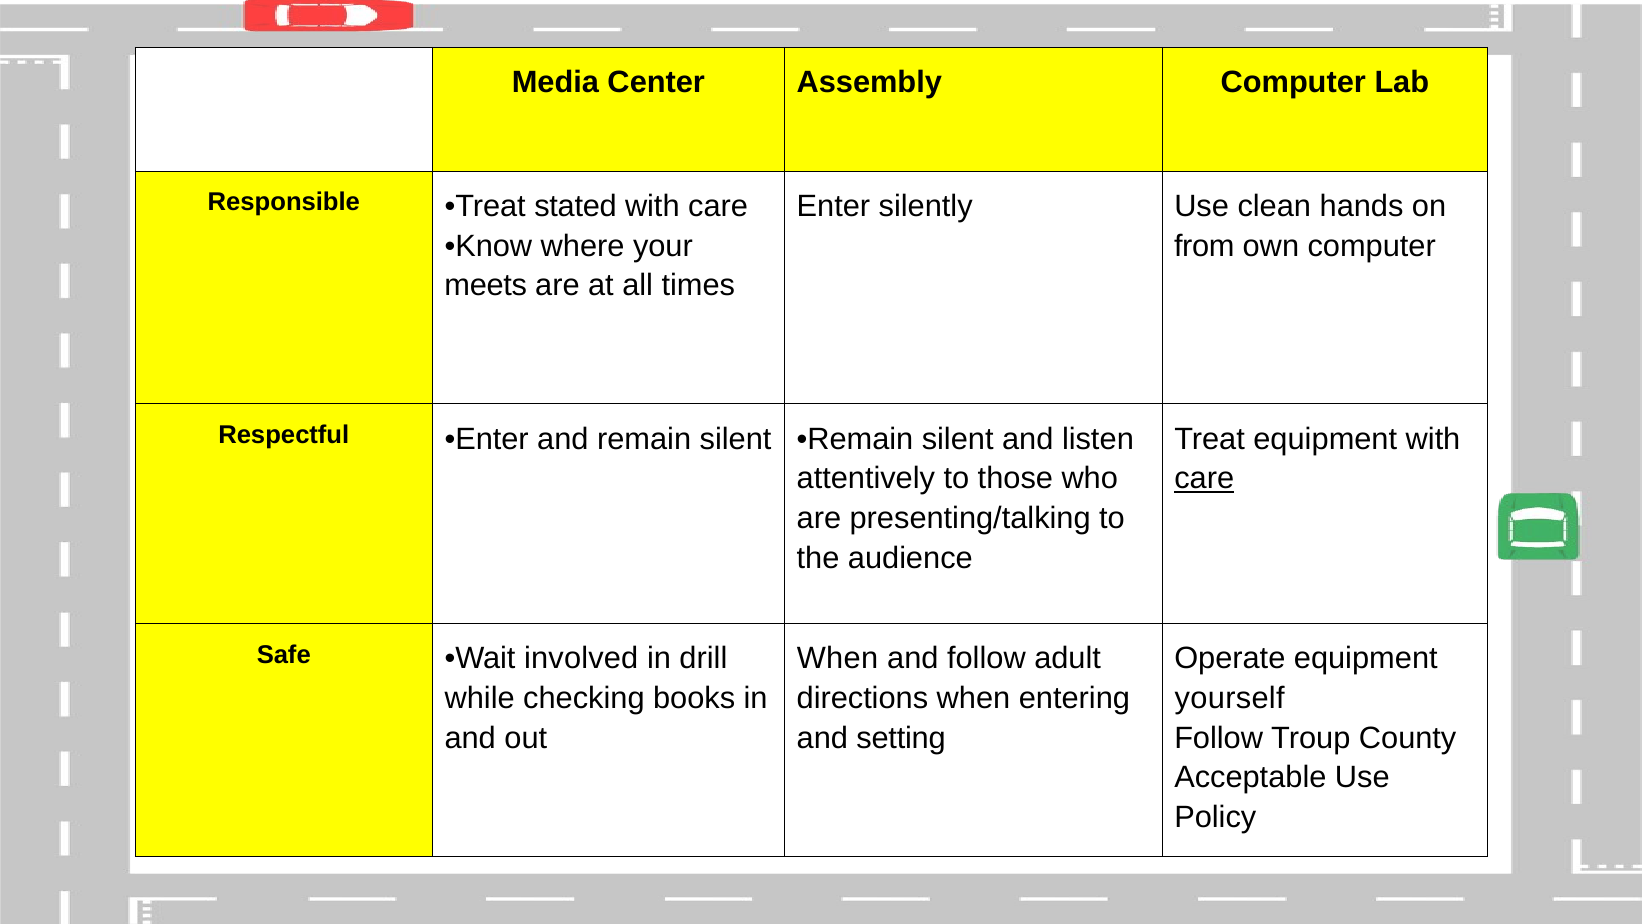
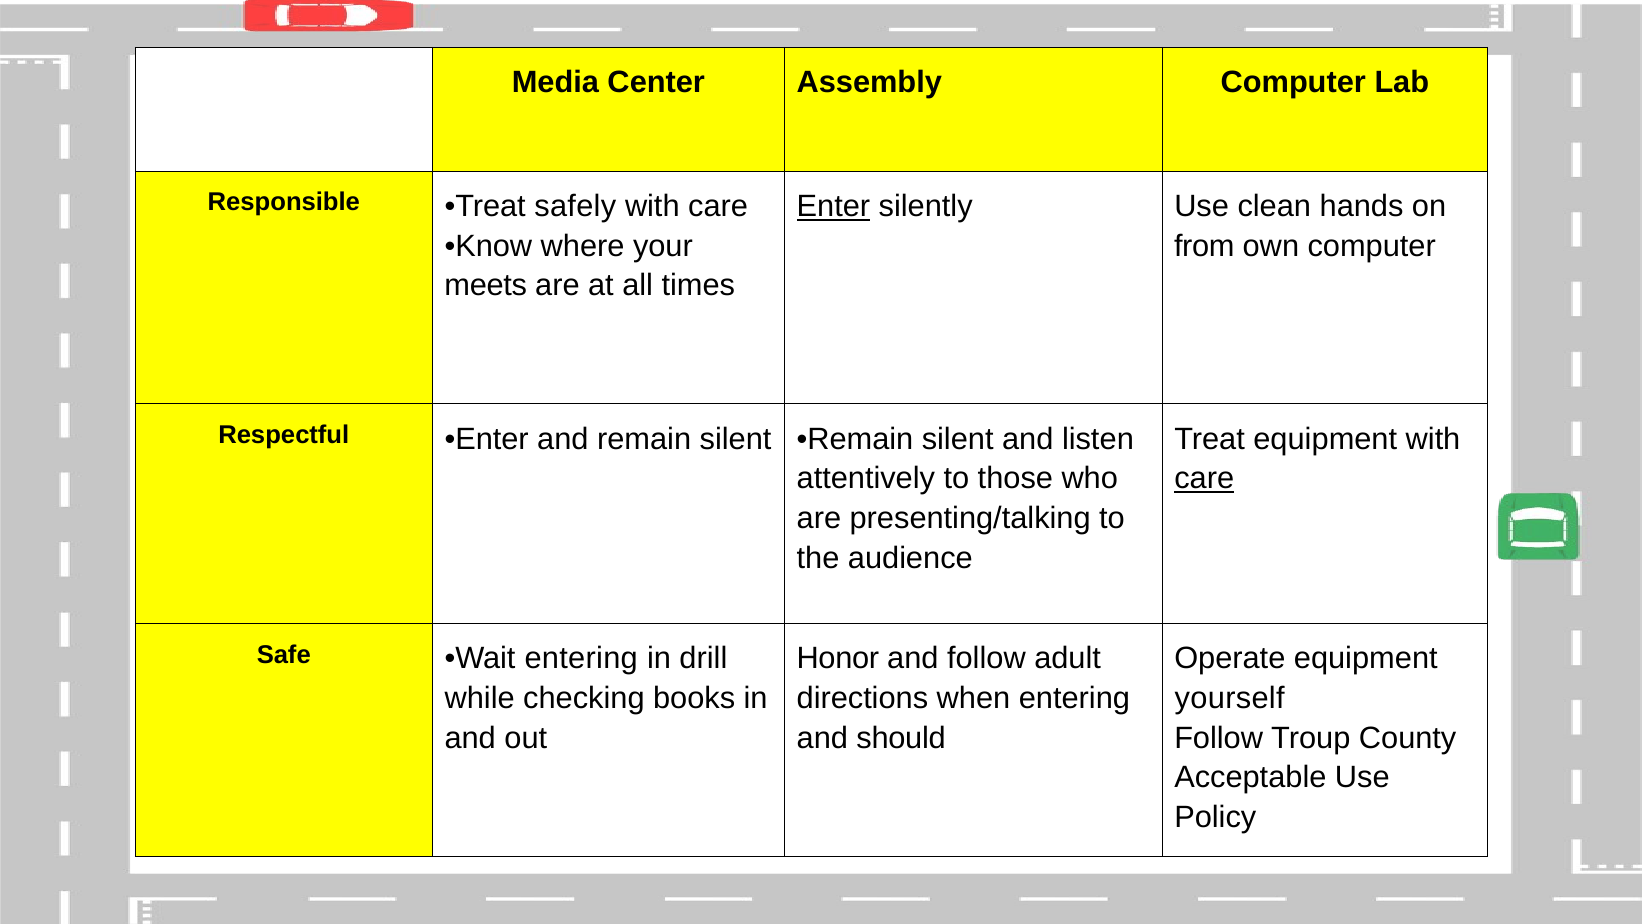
stated: stated -> safely (575, 206)
Enter underline: none -> present (833, 206)
Wait involved: involved -> entering (581, 658)
When: When -> Honor (838, 658)
setting: setting -> should (901, 738)
